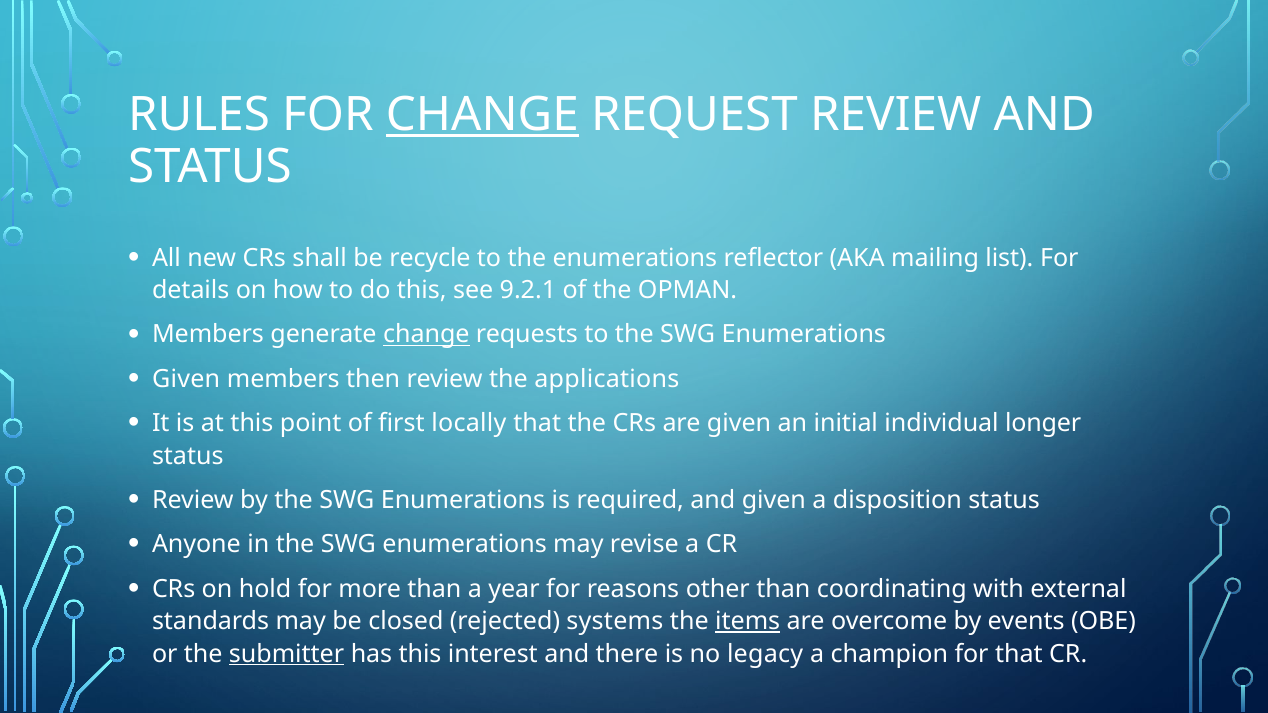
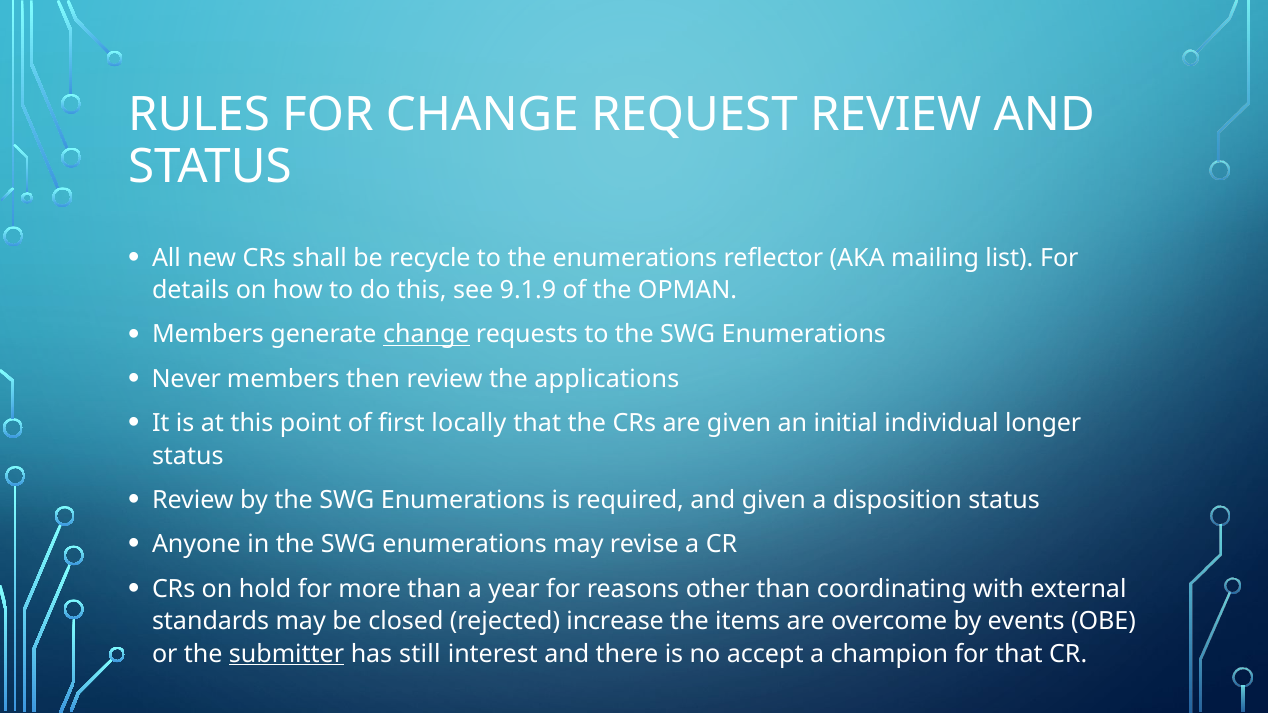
CHANGE underline: present -> none (482, 115)
9.2.1: 9.2.1 -> 9.1.9 (528, 290)
Given: Given -> Never (186, 379)
systems: systems -> increase (615, 622)
items underline: present -> none (748, 622)
has this: this -> still (420, 654)
legacy: legacy -> accept (765, 654)
